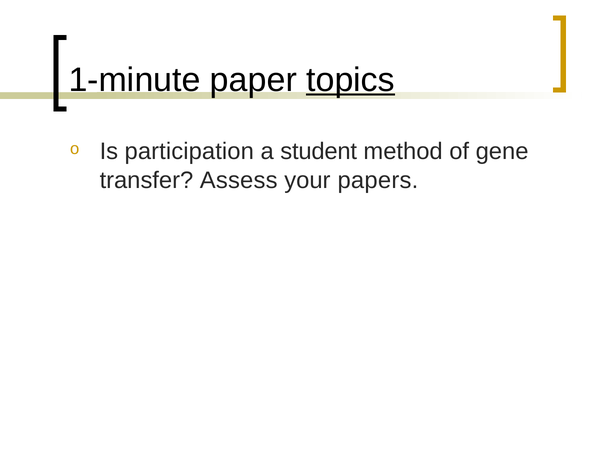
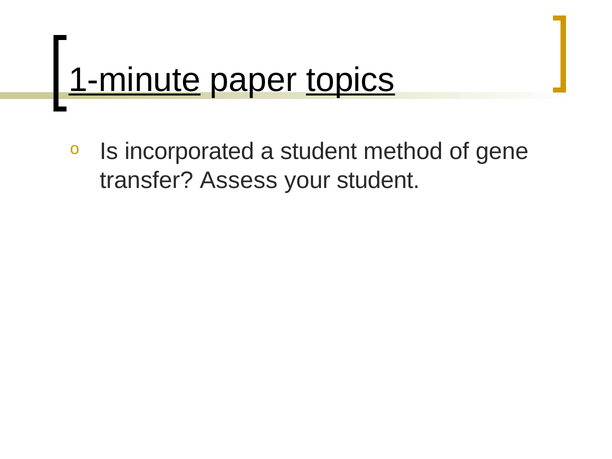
1-minute underline: none -> present (135, 80)
participation: participation -> incorporated (189, 152)
your papers: papers -> student (378, 180)
